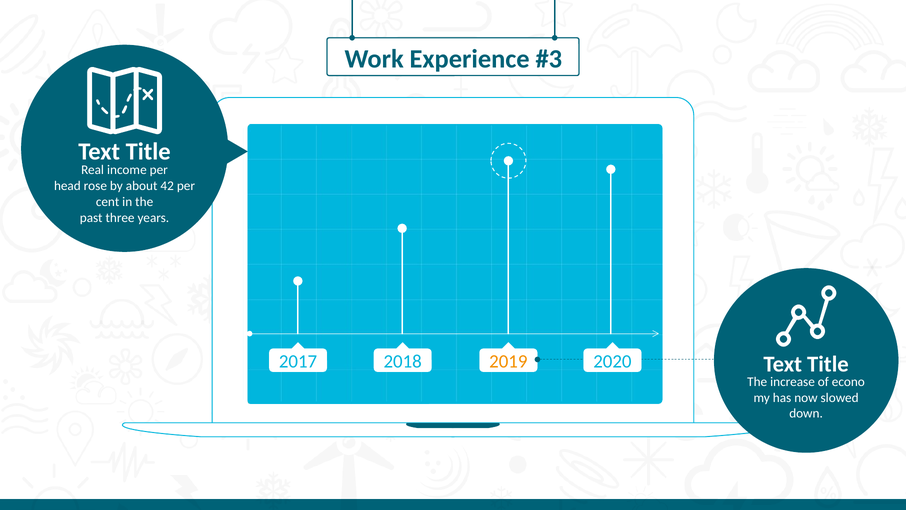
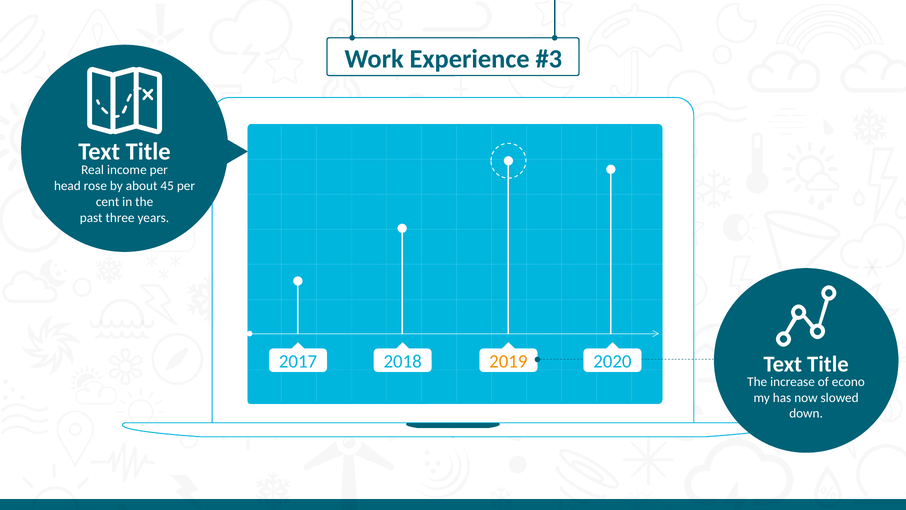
42: 42 -> 45 (167, 186)
